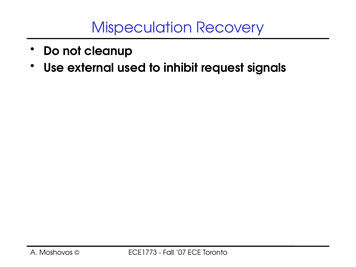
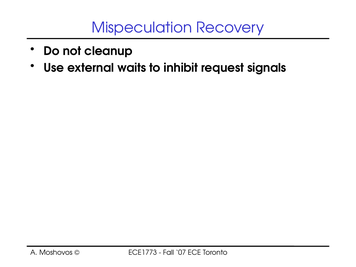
used: used -> waits (132, 68)
